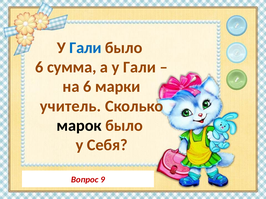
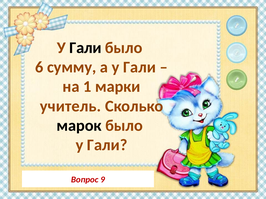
Гали colour: blue -> black (85, 48)
сумма: сумма -> сумму (72, 67)
на 6: 6 -> 1 (87, 87)
Себя: Себя -> Гали (107, 145)
